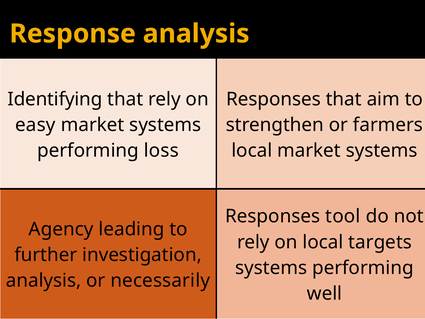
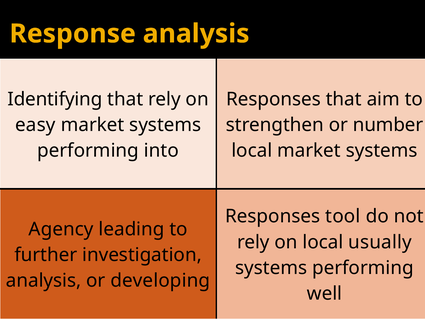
farmers: farmers -> number (388, 125)
loss: loss -> into (161, 151)
targets: targets -> usually (380, 242)
necessarily: necessarily -> developing (160, 281)
